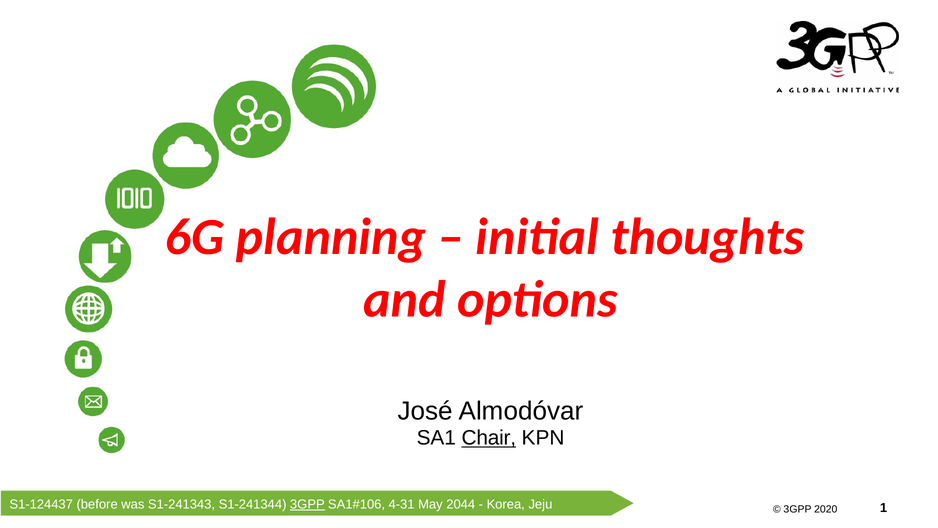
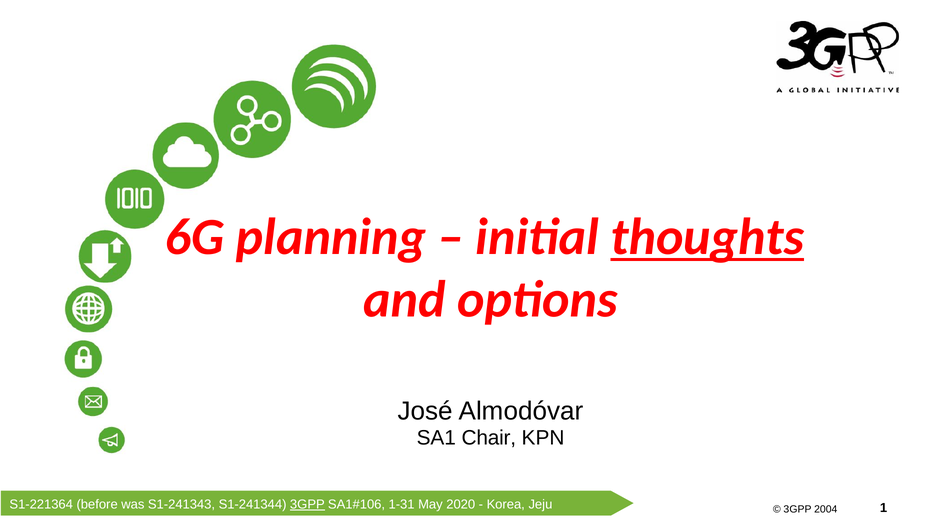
thoughts underline: none -> present (707, 237)
Chair underline: present -> none (489, 438)
S1-124437: S1-124437 -> S1-221364 (41, 504)
4-31: 4-31 -> 1-31 (402, 504)
2044: 2044 -> 2020 (461, 504)
2020: 2020 -> 2004 (826, 509)
